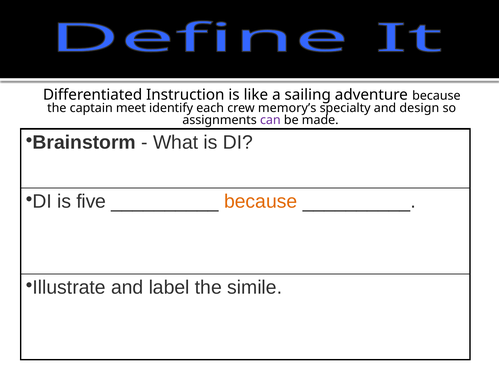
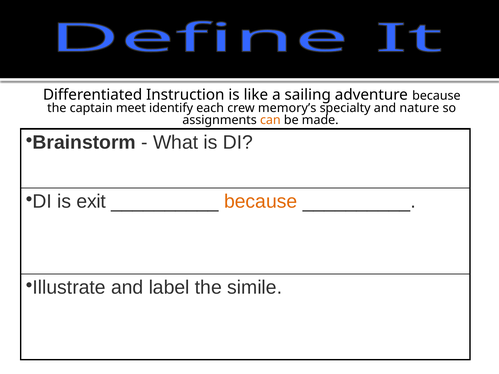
design: design -> nature (419, 108)
can colour: purple -> orange (270, 120)
five: five -> exit (91, 202)
